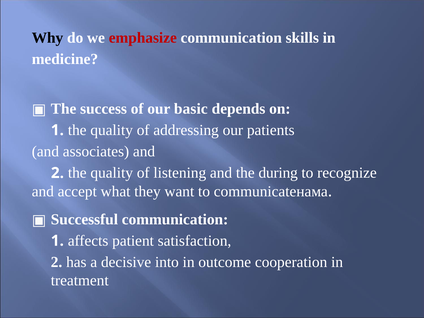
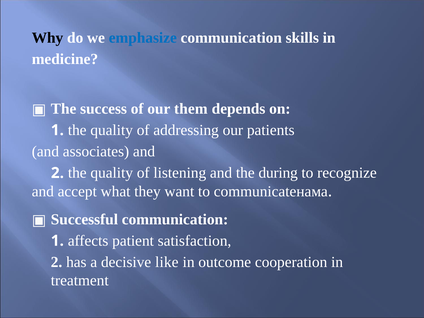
emphasize colour: red -> blue (143, 38)
basic: basic -> them (191, 109)
into: into -> like (167, 262)
